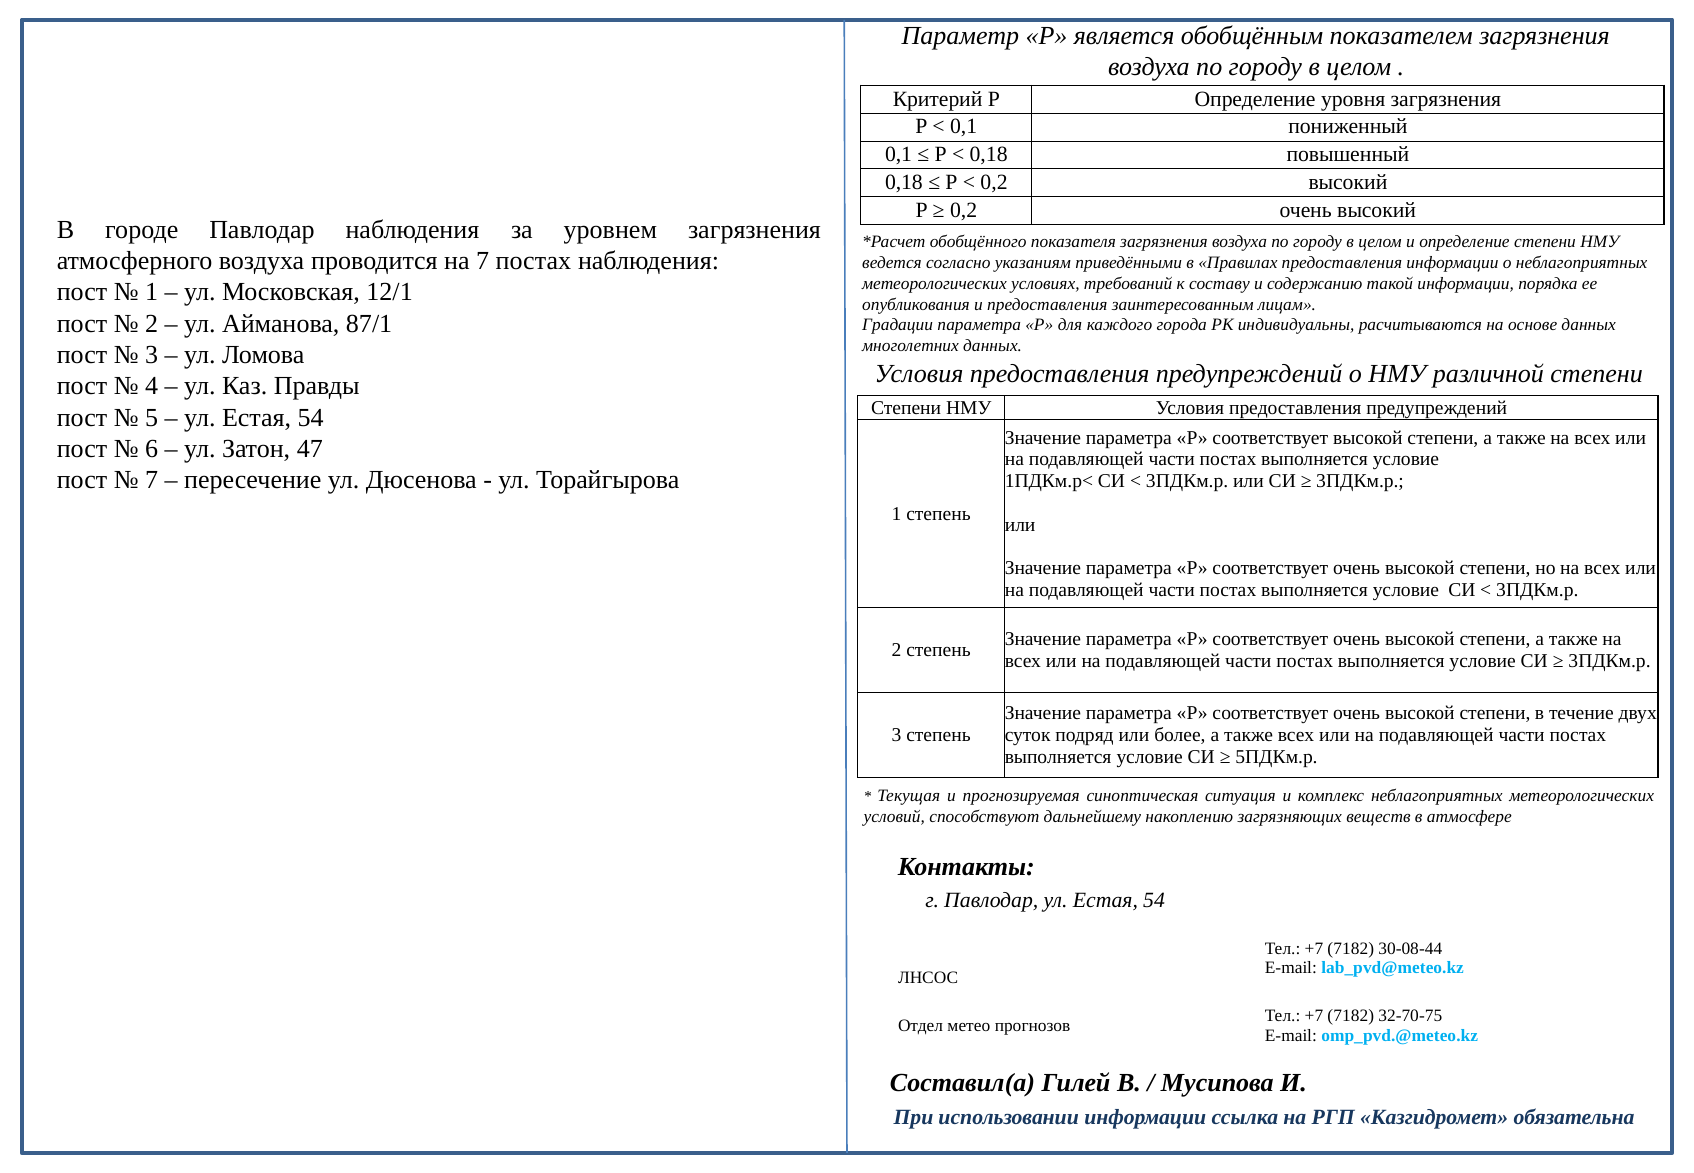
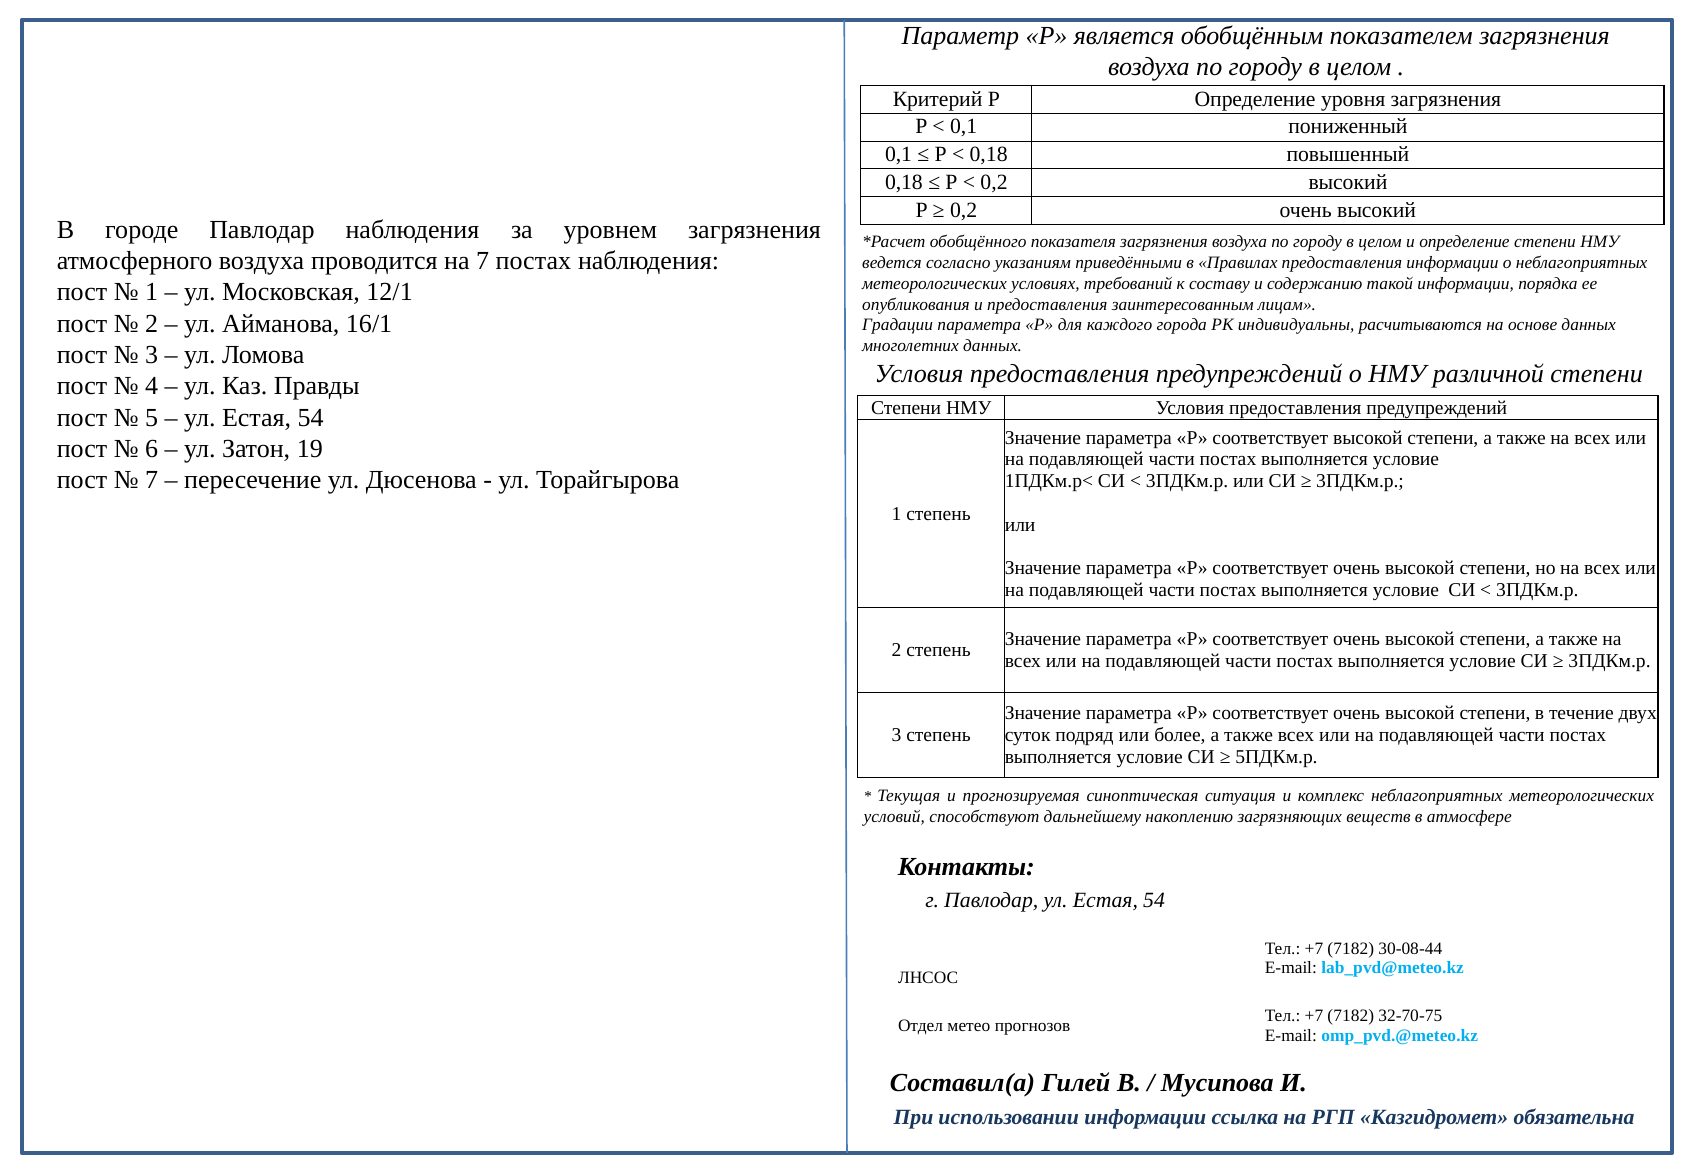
87/1: 87/1 -> 16/1 (369, 324)
47: 47 -> 19 (310, 449)
